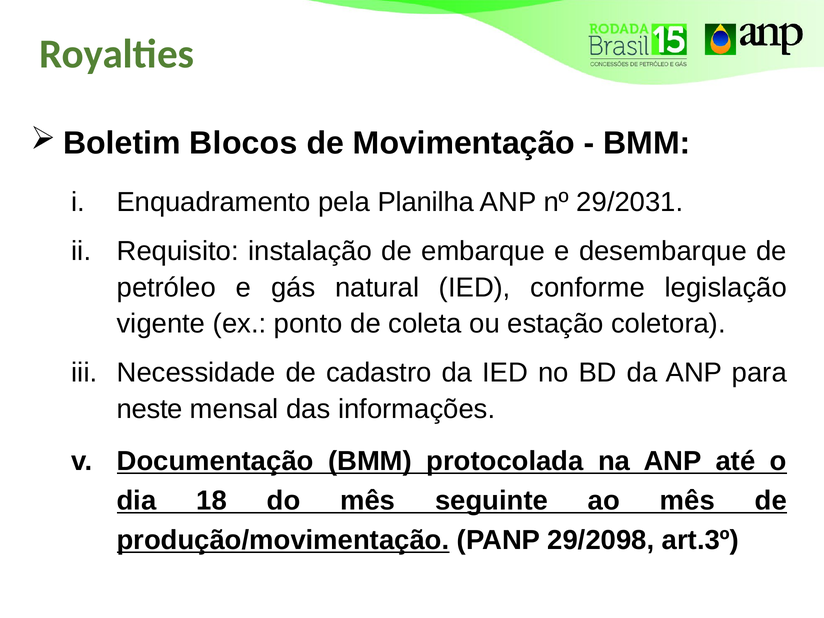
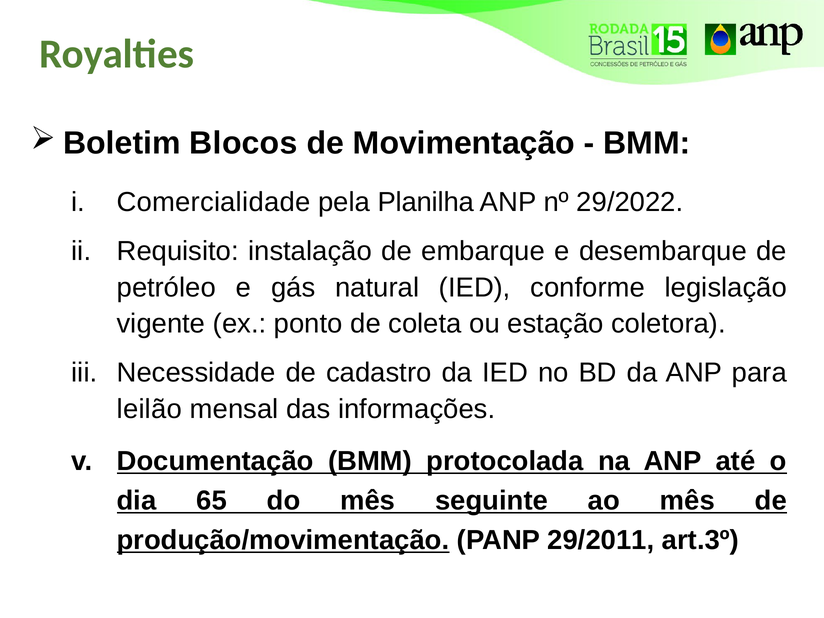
Enquadramento: Enquadramento -> Comercialidade (214, 202)
29/2031: 29/2031 -> 29/2022 (630, 202)
neste: neste -> leilão (149, 409)
18: 18 -> 65 (212, 501)
29/2098: 29/2098 -> 29/2011 (601, 540)
